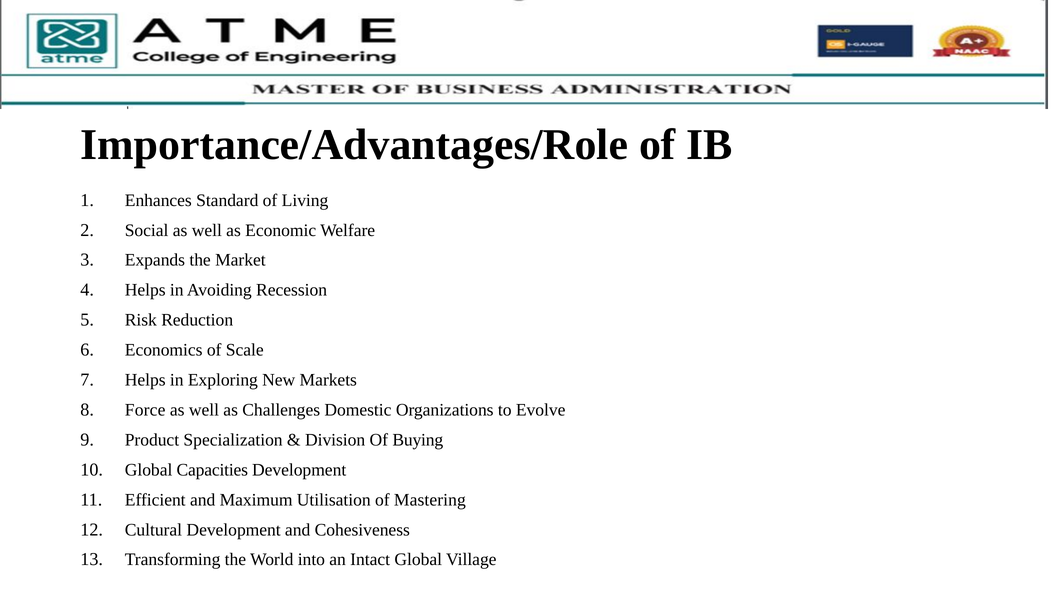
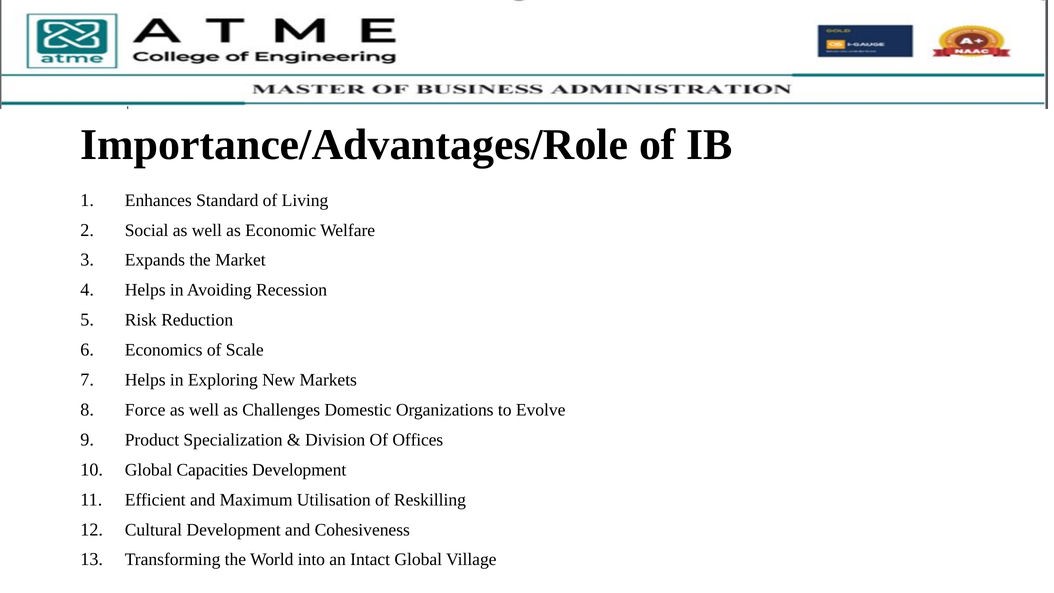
Buying: Buying -> Offices (418, 440)
Mastering: Mastering -> Reskilling (430, 500)
